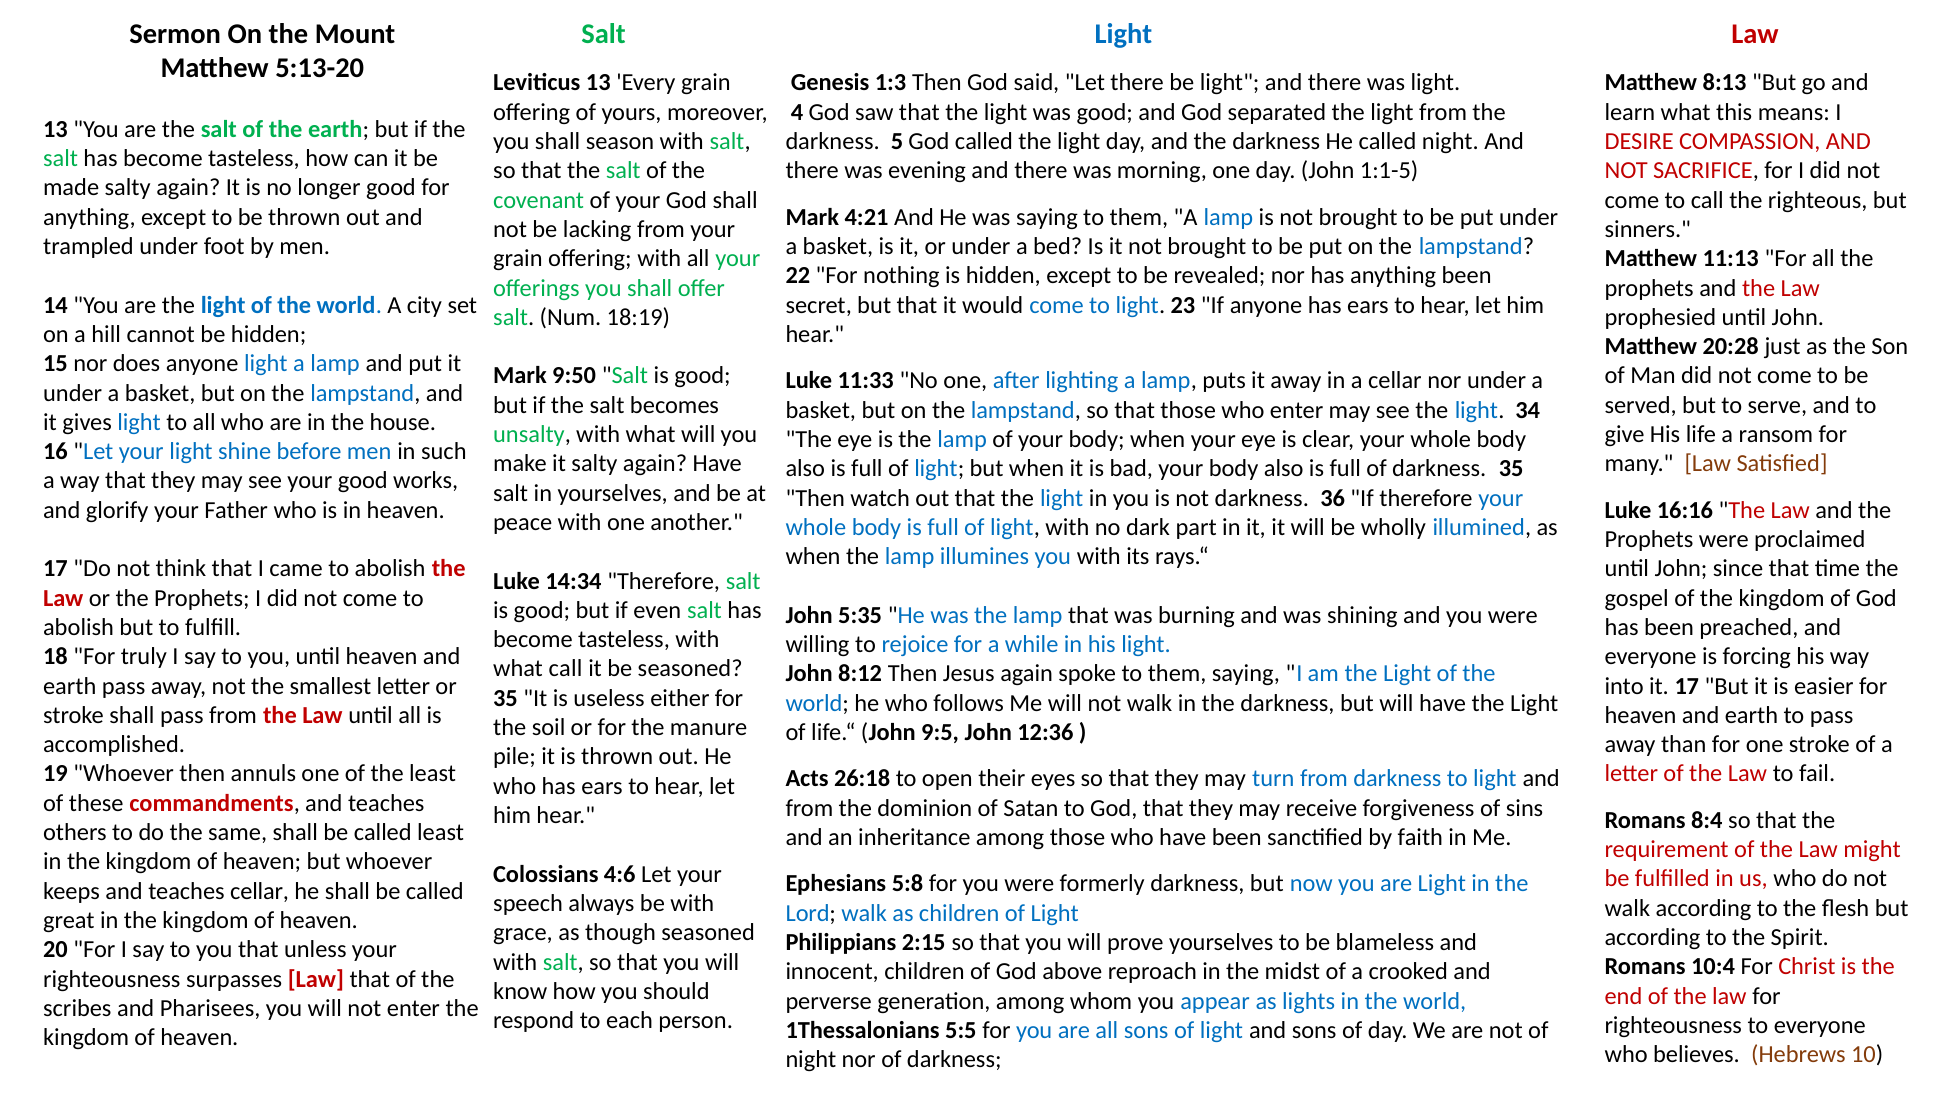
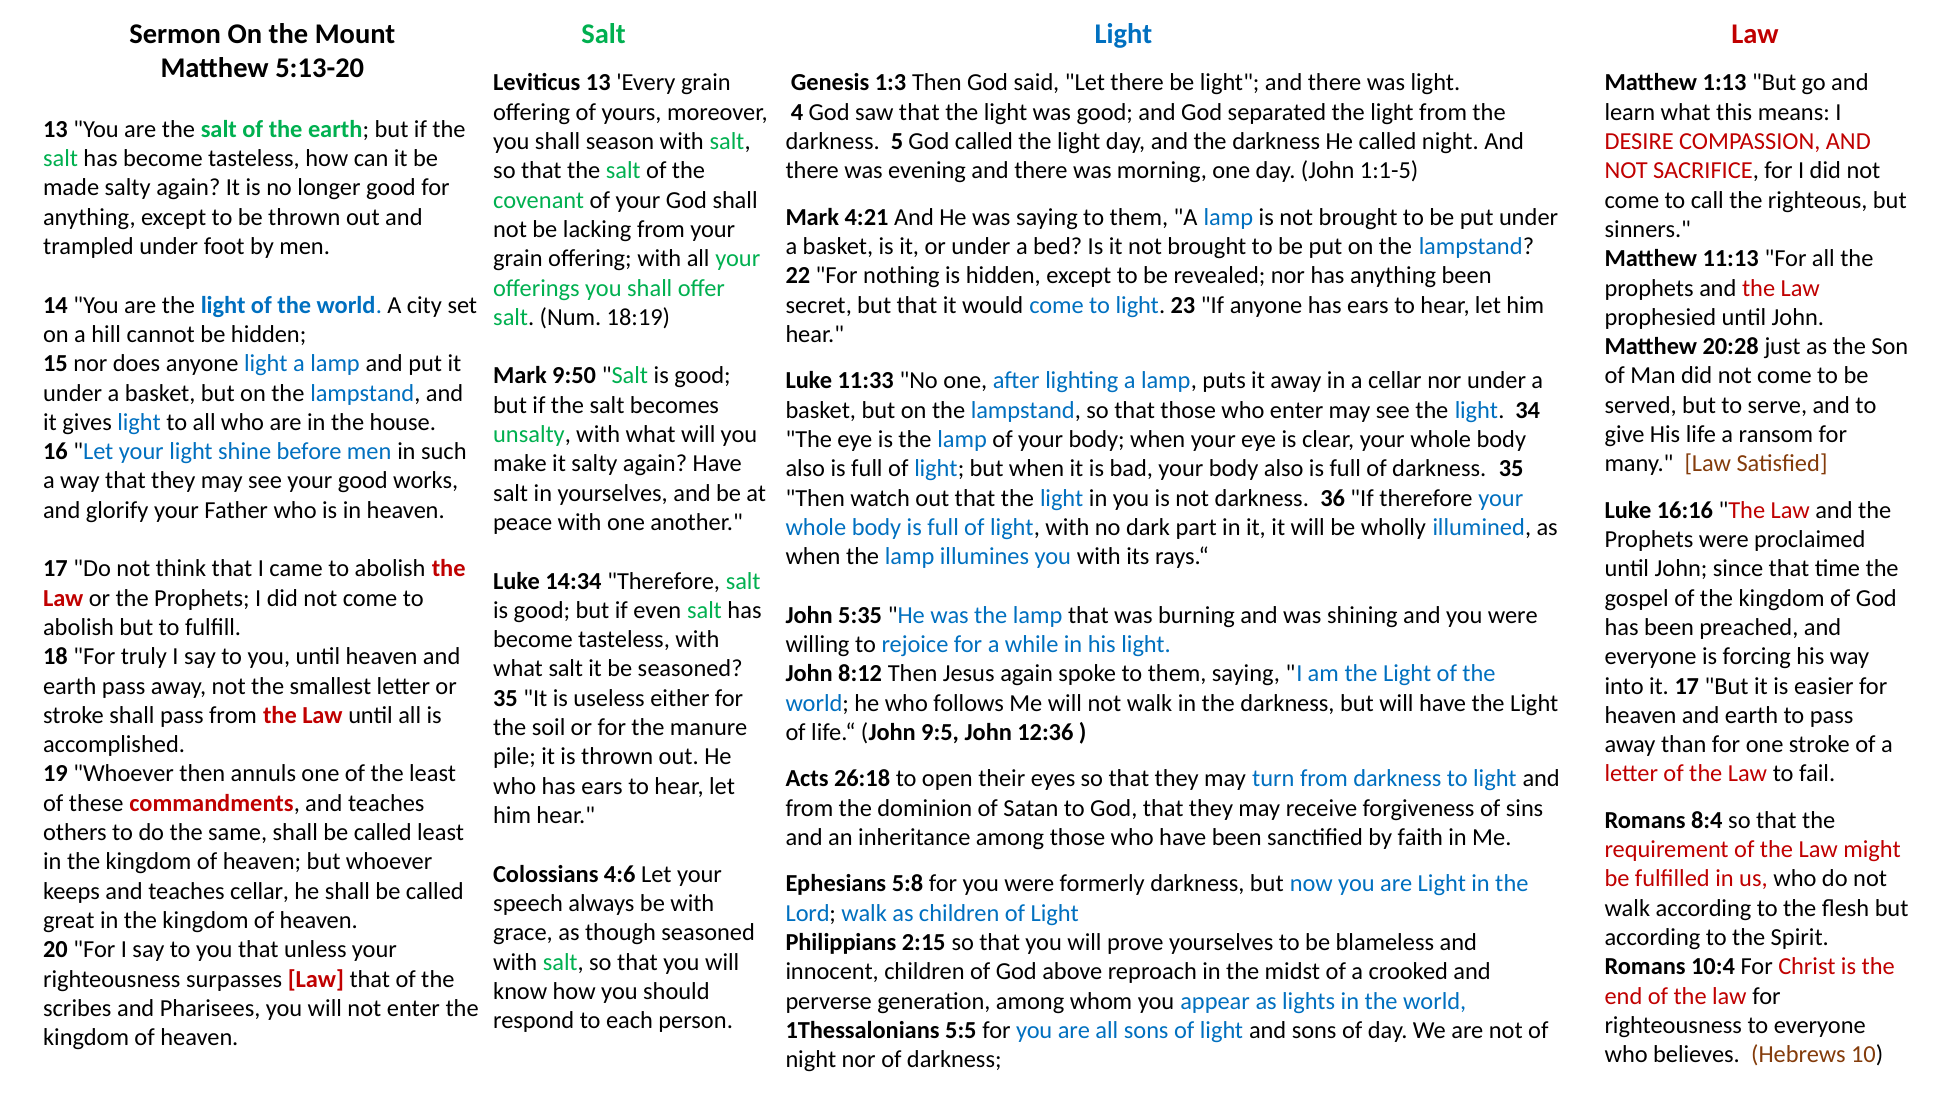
8:13: 8:13 -> 1:13 (1725, 83)
what call: call -> salt (566, 669)
